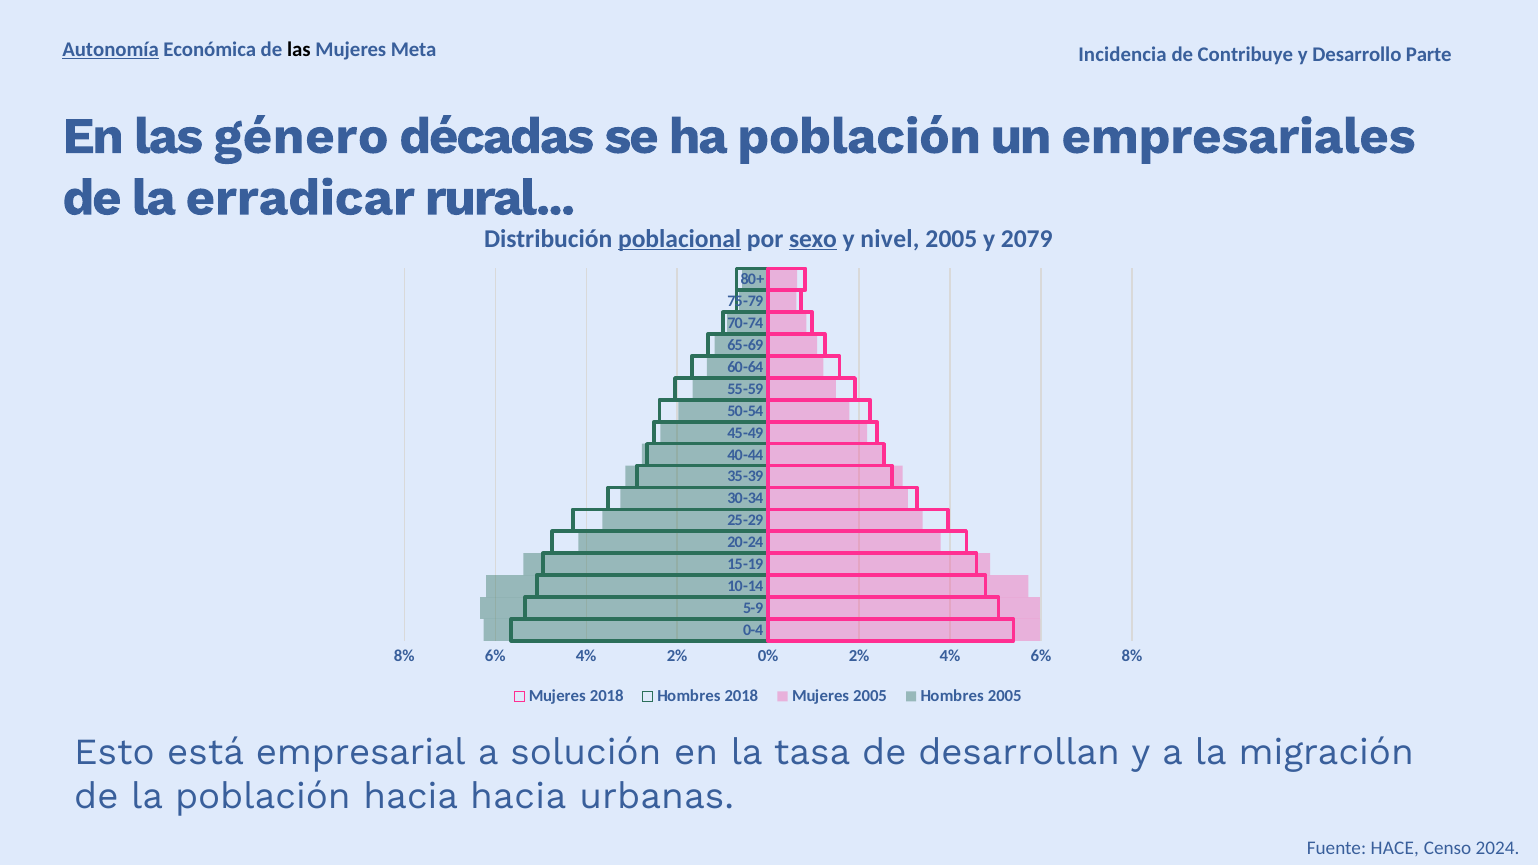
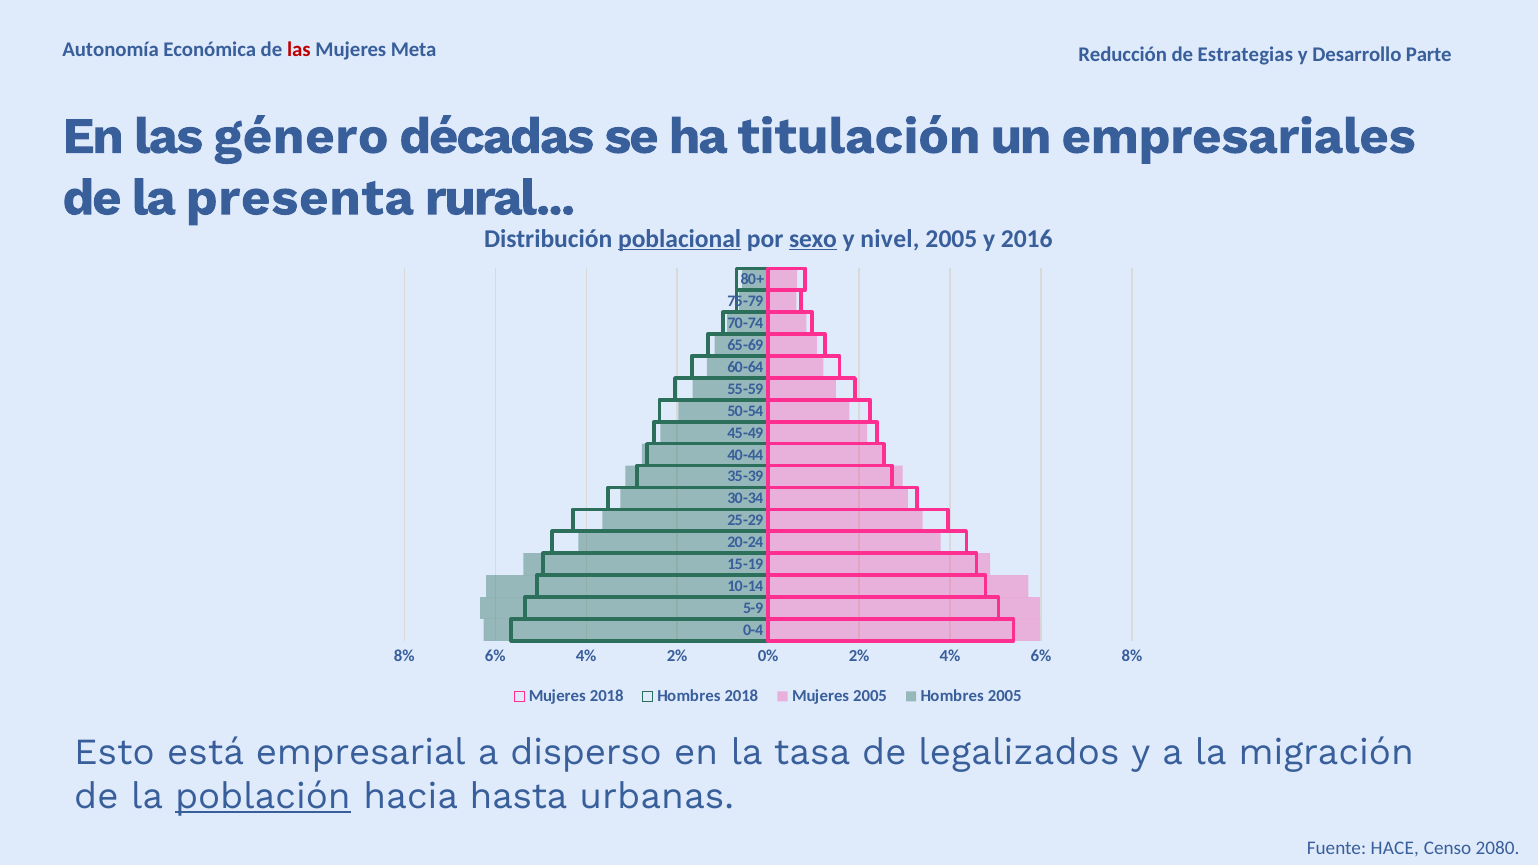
Autonomía underline: present -> none (111, 50)
las colour: black -> red (299, 50)
Incidencia: Incidencia -> Reducción (1123, 54)
Contribuye: Contribuye -> Estrategias (1245, 54)
ha población: población -> titulación (859, 136)
erradicar: erradicar -> presenta (300, 198)
2079: 2079 -> 2016 (1027, 239)
solución: solución -> disperso (586, 752)
desarrollan: desarrollan -> legalizados (1019, 752)
población underline: none -> present (263, 796)
hacia hacia: hacia -> hasta (519, 796)
2024: 2024 -> 2080 (1498, 849)
